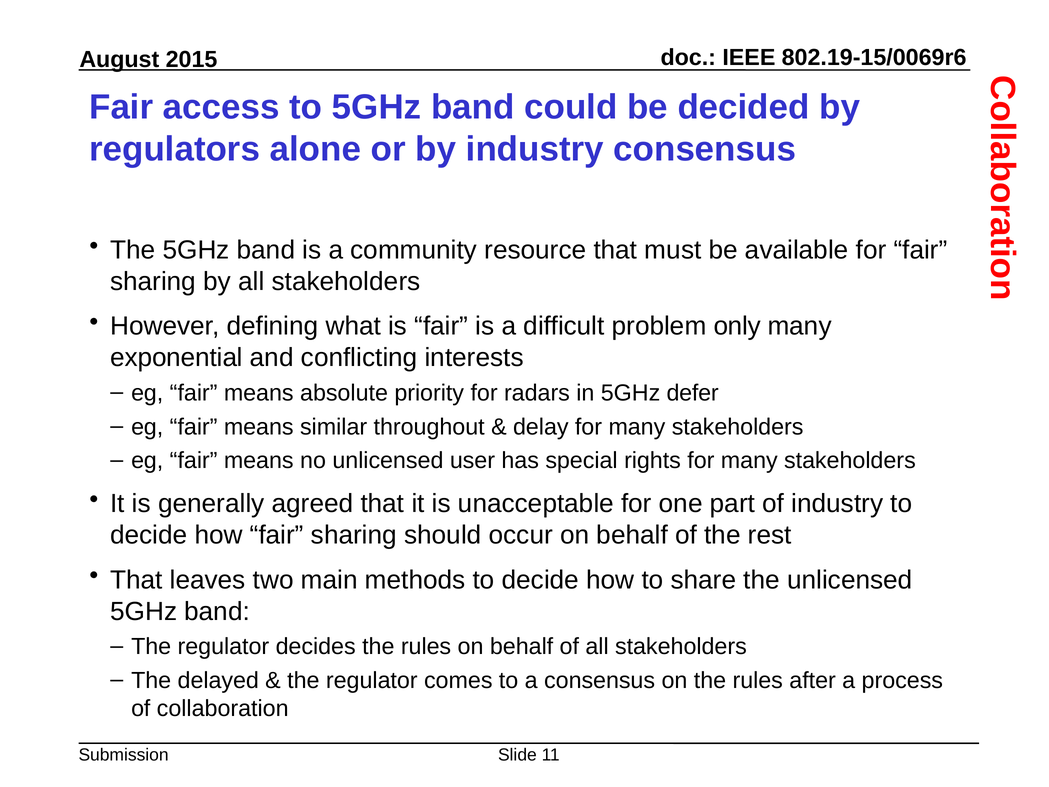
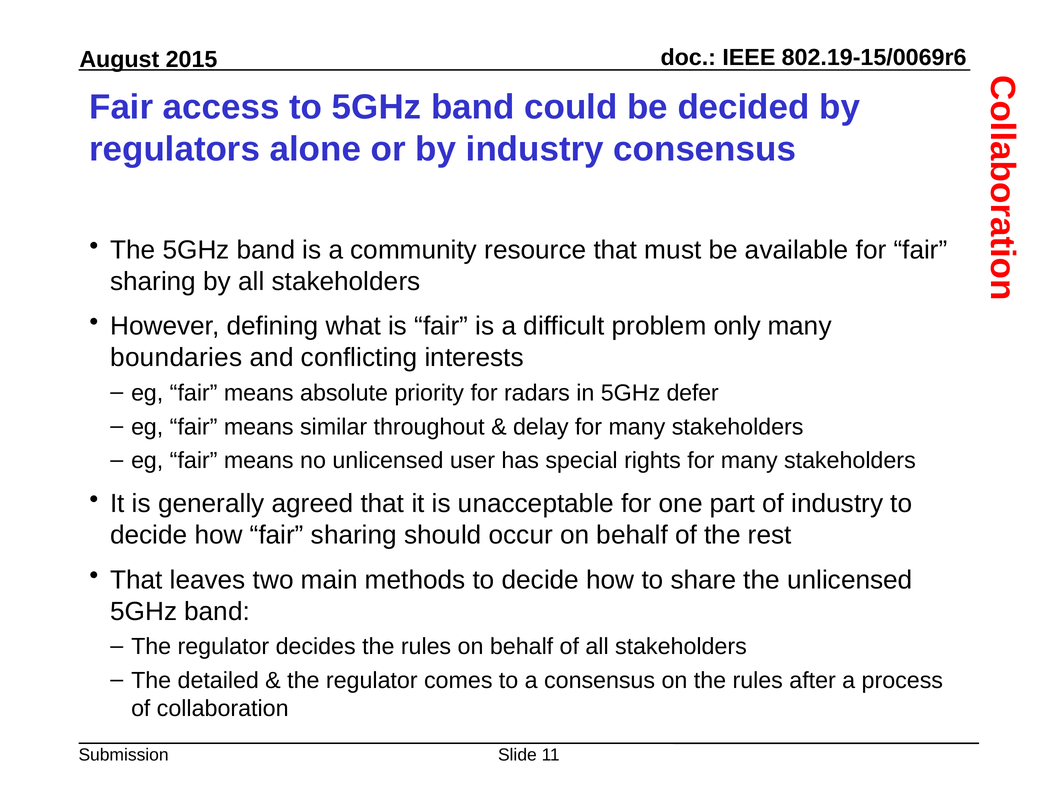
exponential: exponential -> boundaries (176, 358)
delayed: delayed -> detailed (218, 680)
